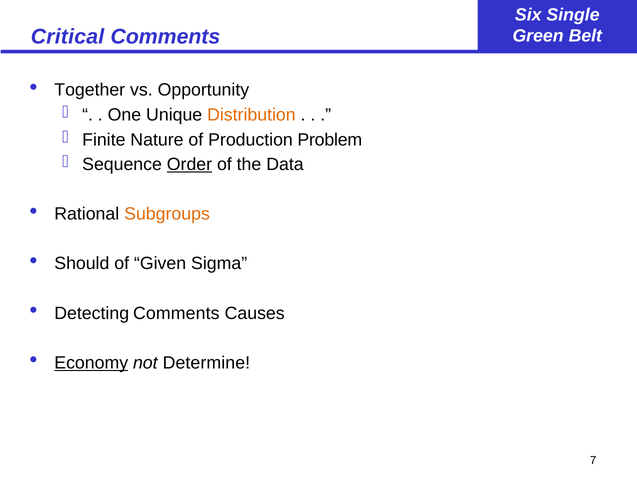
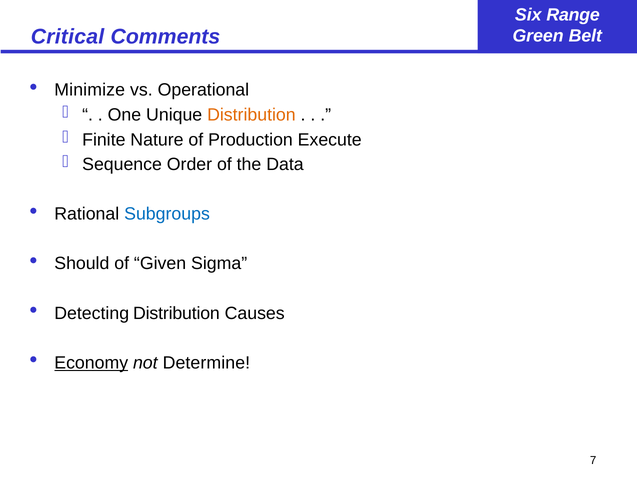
Single: Single -> Range (573, 15)
Together: Together -> Minimize (90, 90)
Opportunity: Opportunity -> Operational (203, 90)
Problem: Problem -> Execute (330, 140)
Order underline: present -> none (189, 164)
Subgroups colour: orange -> blue (167, 214)
Detecting Comments: Comments -> Distribution (176, 313)
